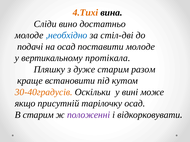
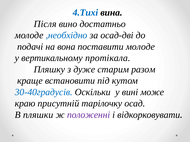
4.Тихі colour: orange -> blue (85, 13)
Сліди: Сліди -> Після (45, 24)
стіл-дві: стіл-дві -> осад-дві (117, 35)
на осад: осад -> вона (66, 47)
30-40градусів colour: orange -> blue (44, 92)
якщо: якщо -> краю (25, 104)
В старим: старим -> пляшки (38, 115)
